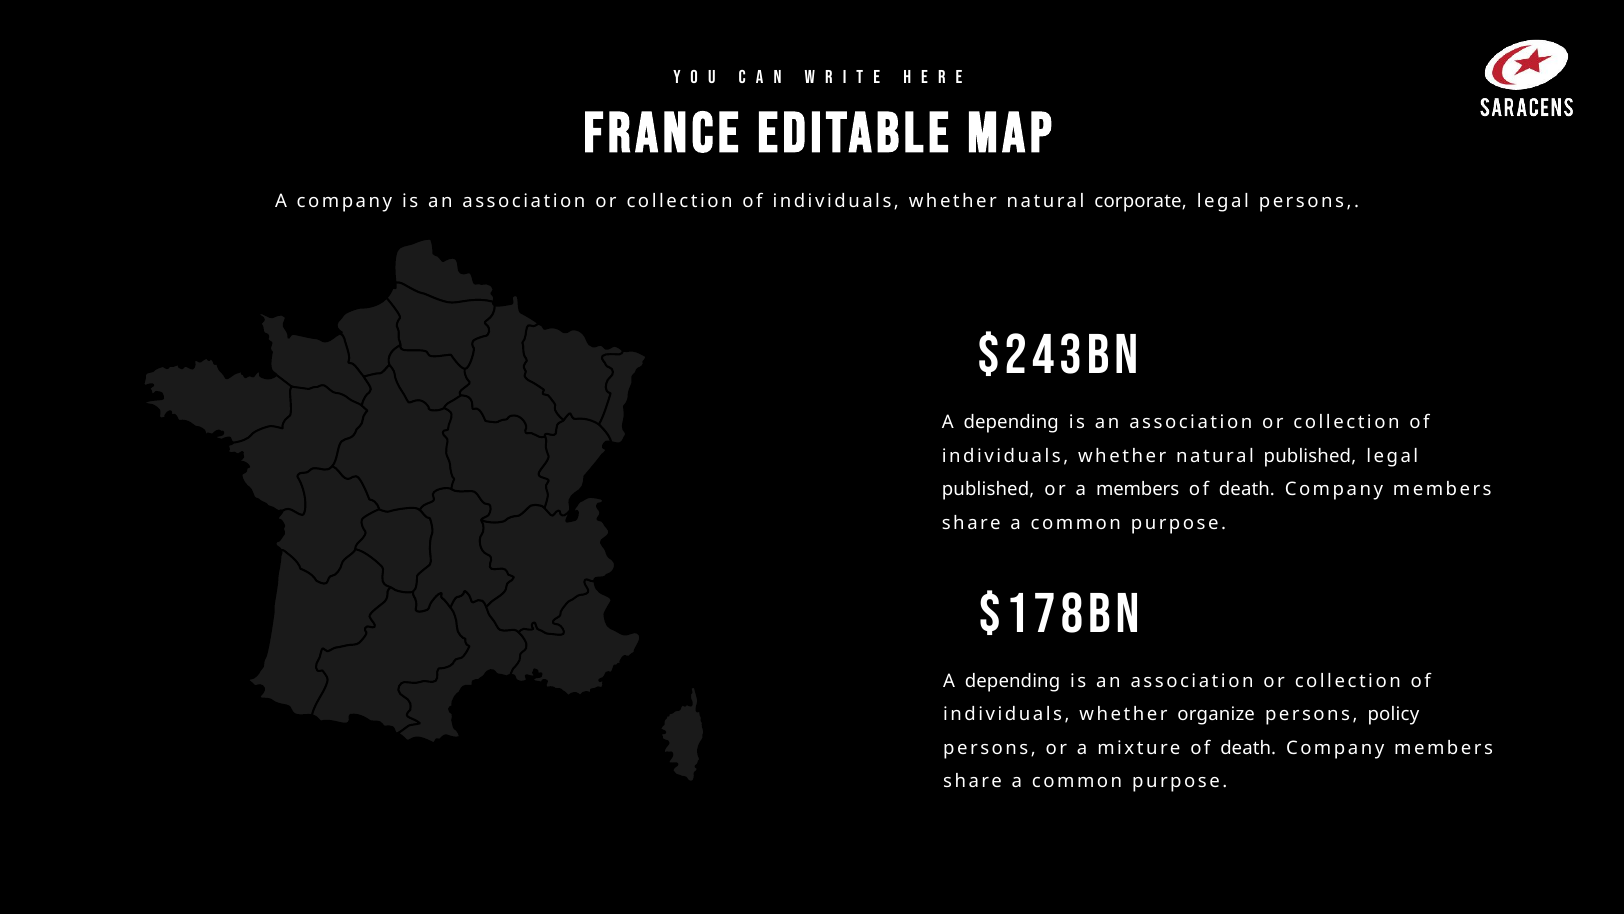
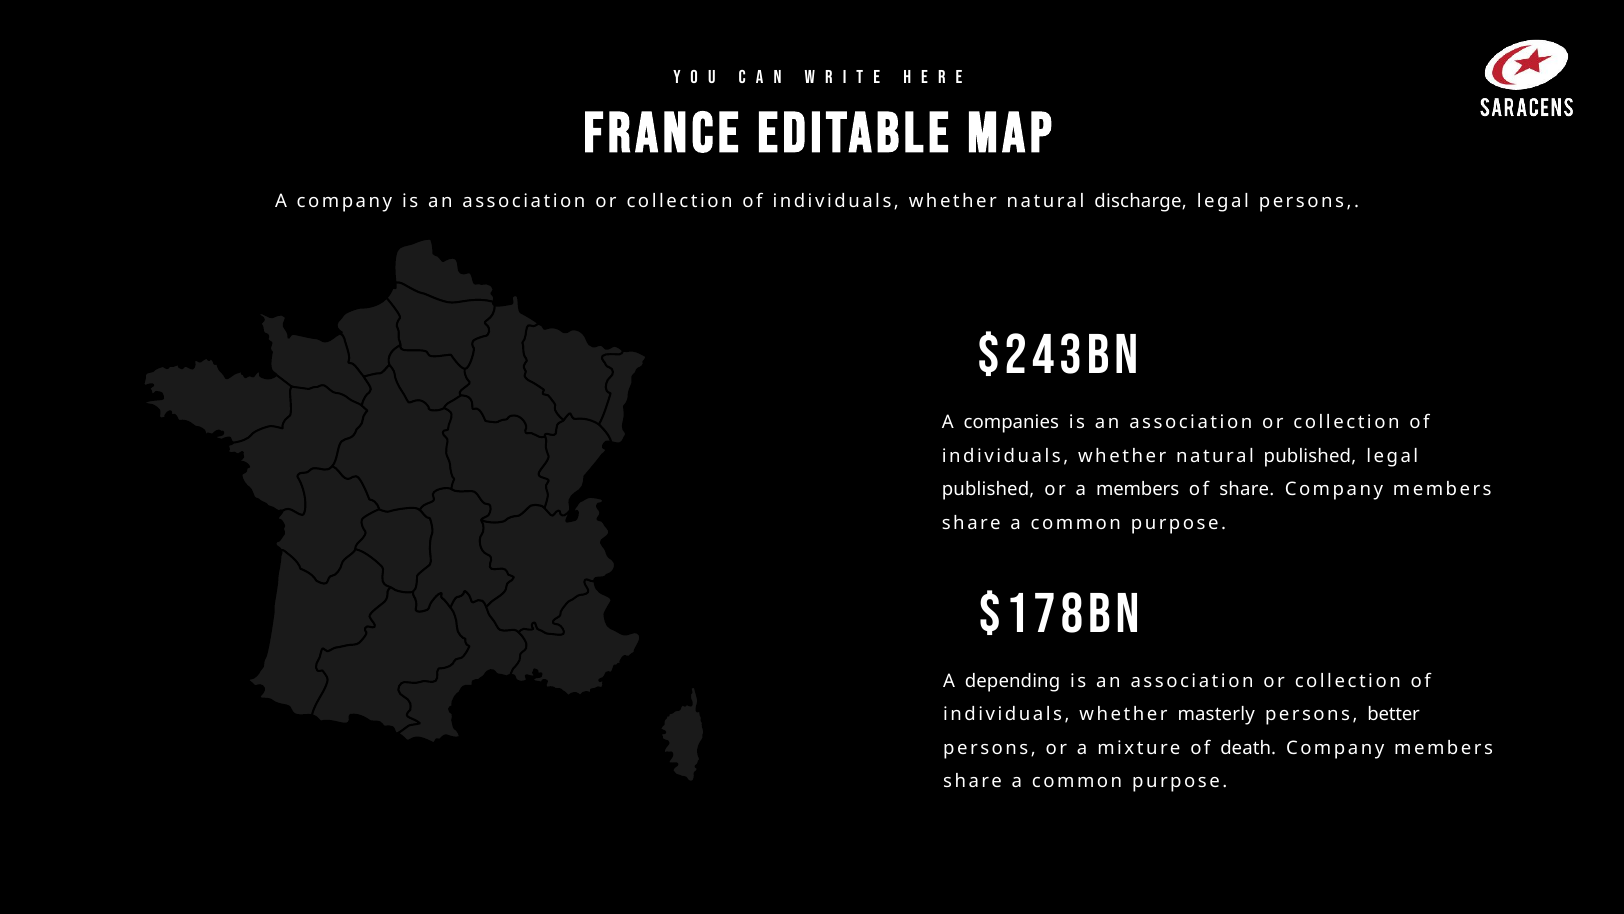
corporate: corporate -> discharge (1141, 201)
depending: depending -> companies (1011, 422)
death: death -> share (1247, 489)
organize: organize -> masterly (1216, 715)
policy: policy -> better (1394, 715)
